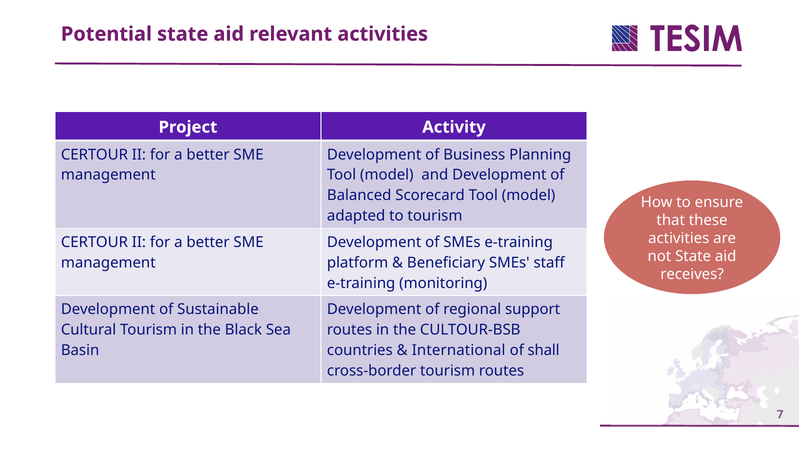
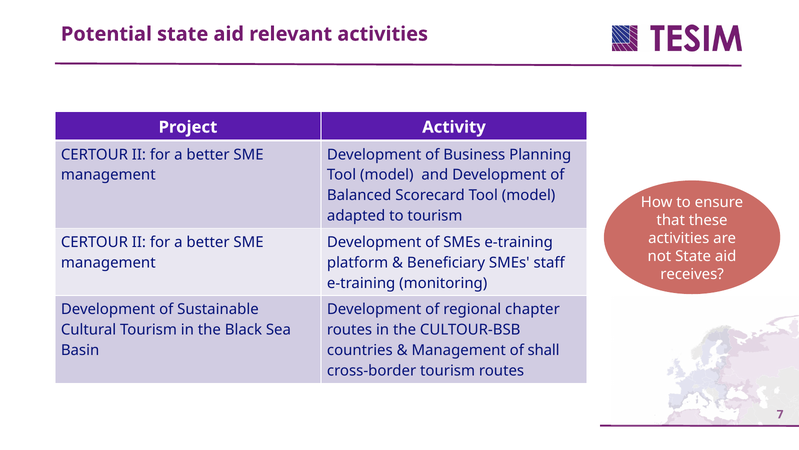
support: support -> chapter (532, 309)
International: International -> Management (459, 350)
